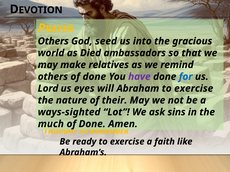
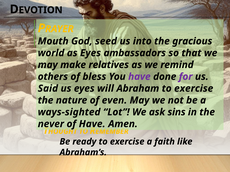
Others: Others -> Mouth (53, 41)
as Died: Died -> Eyes (90, 53)
others of done: done -> bless (94, 77)
for colour: blue -> purple (186, 77)
Lord: Lord -> Said (48, 89)
their: their -> even (114, 101)
much: much -> never (51, 124)
Done: Done -> Have (92, 124)
